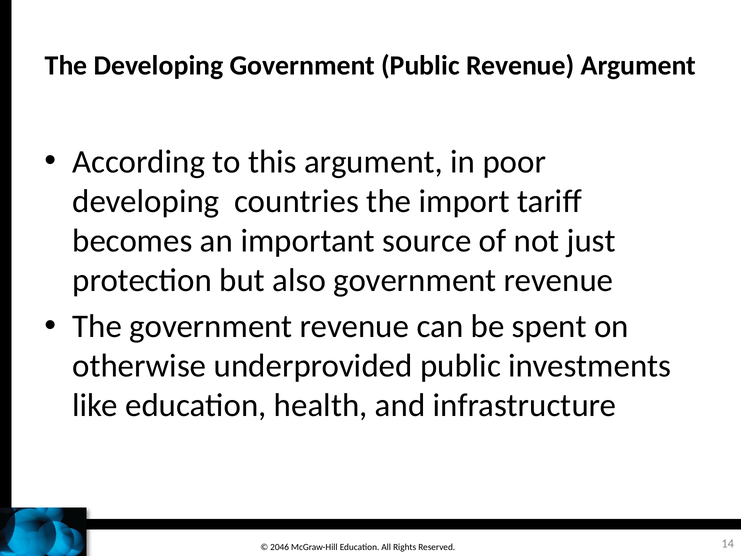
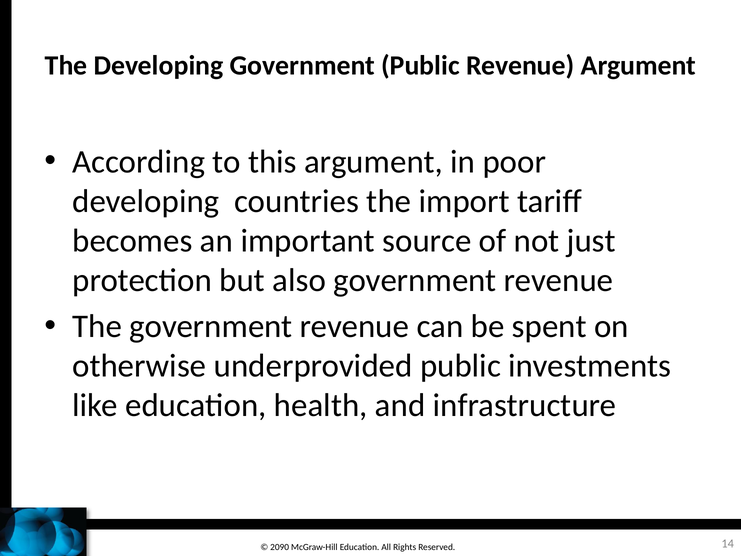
2046: 2046 -> 2090 (280, 547)
